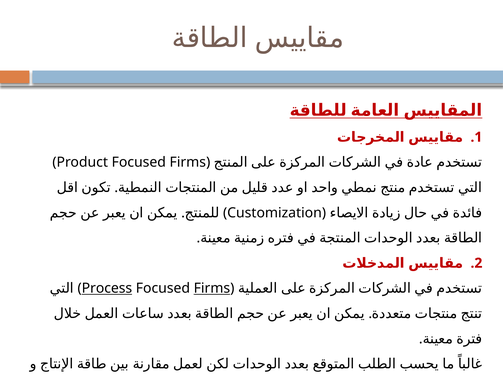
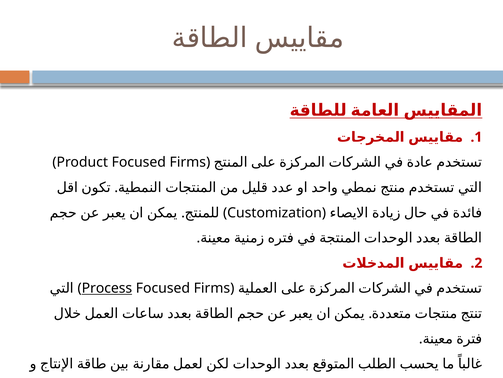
Firms underline: present -> none (212, 288)
